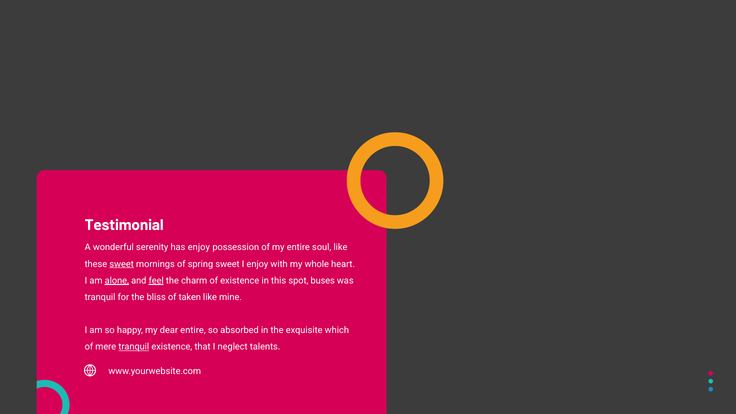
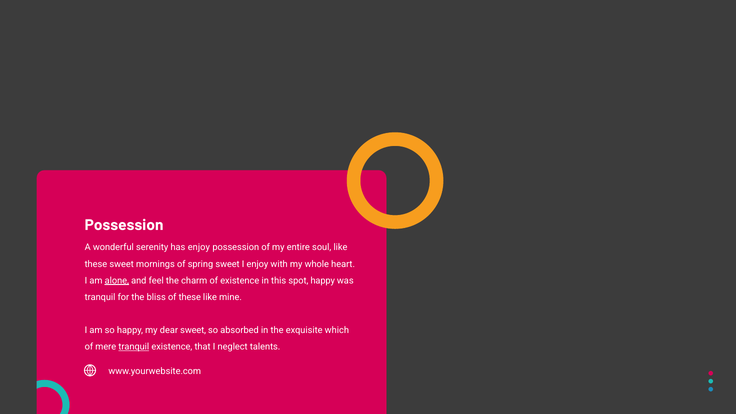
Testimonial: Testimonial -> Possession (124, 225)
sweet underline: present -> none (122, 264)
feel underline: present -> none (156, 281)
spot buses: buses -> happy (323, 281)
of taken: taken -> these (190, 297)
dear entire: entire -> sweet (193, 330)
